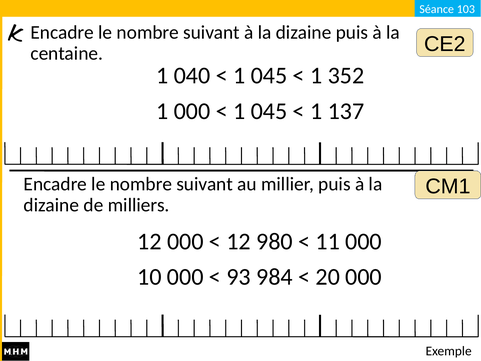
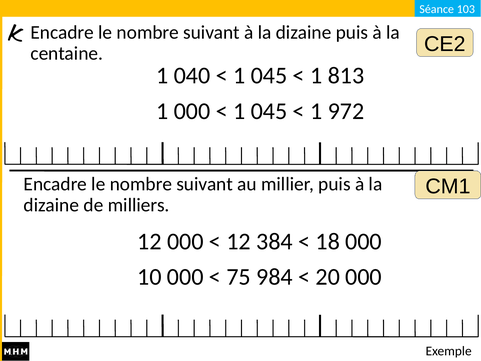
352: 352 -> 813 (346, 76)
137: 137 -> 972 (346, 111)
980: 980 -> 384 (274, 241)
11: 11 -> 18 (328, 241)
93: 93 -> 75 (239, 277)
